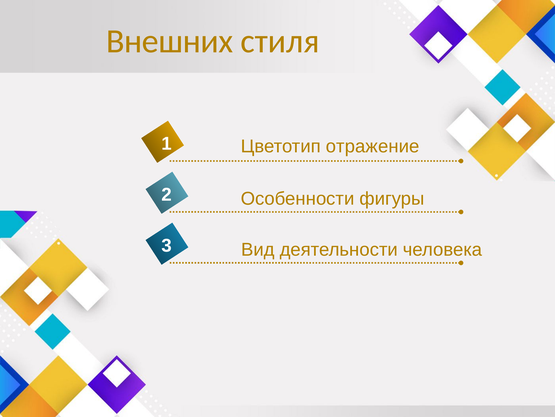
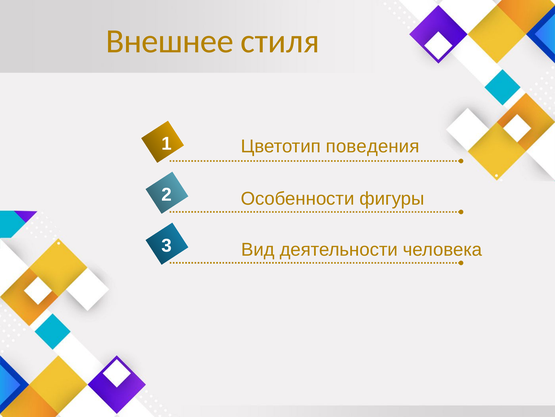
Внешних: Внешних -> Внешнее (170, 41)
отражение: отражение -> поведения (373, 146)
